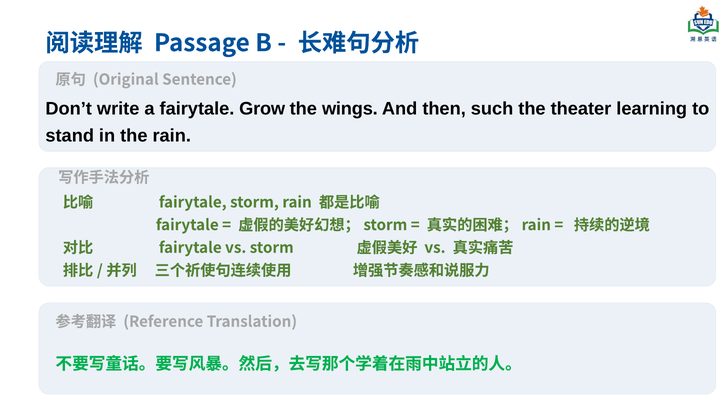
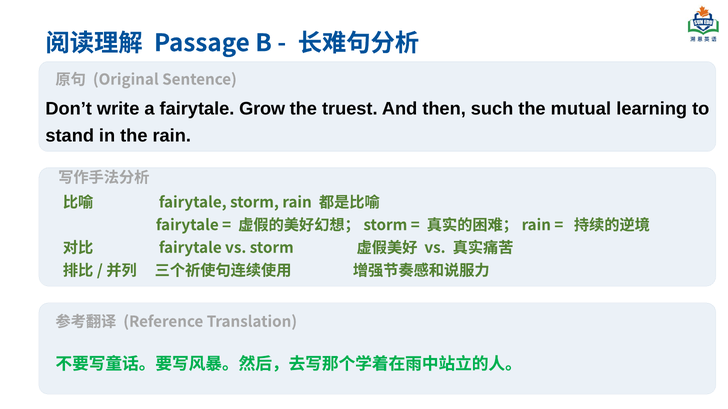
wings: wings -> truest (350, 109)
theater: theater -> mutual (581, 109)
